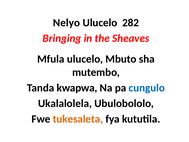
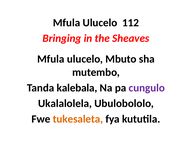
Nelyo: Nelyo -> Mfula (67, 23)
282: 282 -> 112 (131, 23)
kwapwa: kwapwa -> kalebala (77, 88)
cungulo colour: blue -> purple (147, 88)
